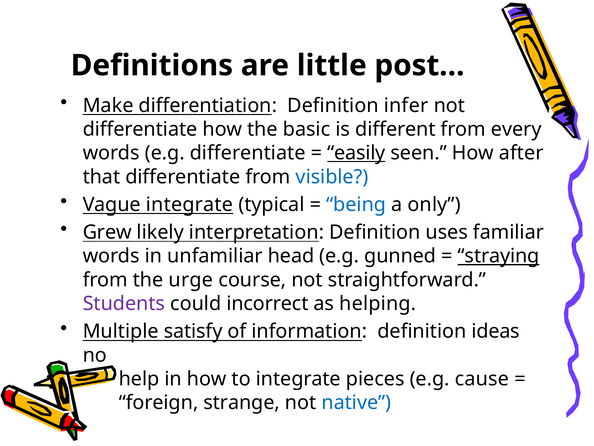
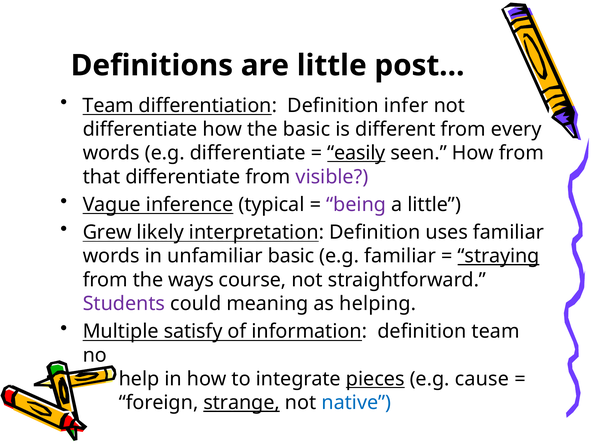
Make: Make -> Team (108, 105)
How after: after -> from (521, 153)
visible colour: blue -> purple (332, 177)
Vague integrate: integrate -> inference (190, 204)
being colour: blue -> purple (356, 204)
a only: only -> little (434, 204)
unfamiliar head: head -> basic (291, 256)
e.g gunned: gunned -> familiar (400, 256)
urge: urge -> ways (191, 280)
incorrect: incorrect -> meaning (267, 303)
definition ideas: ideas -> team (496, 331)
pieces underline: none -> present (375, 379)
strange underline: none -> present (242, 402)
